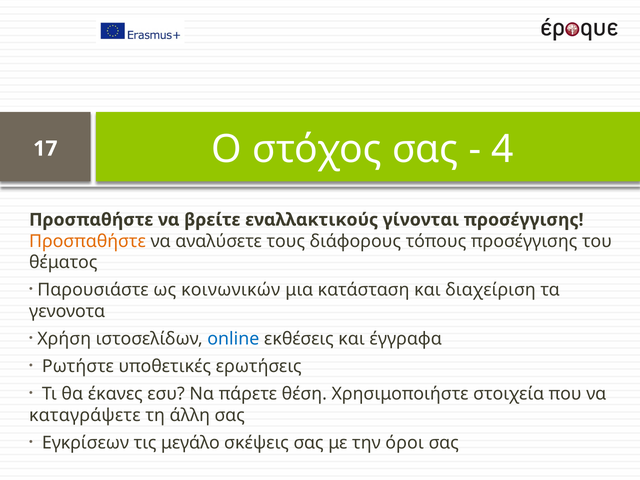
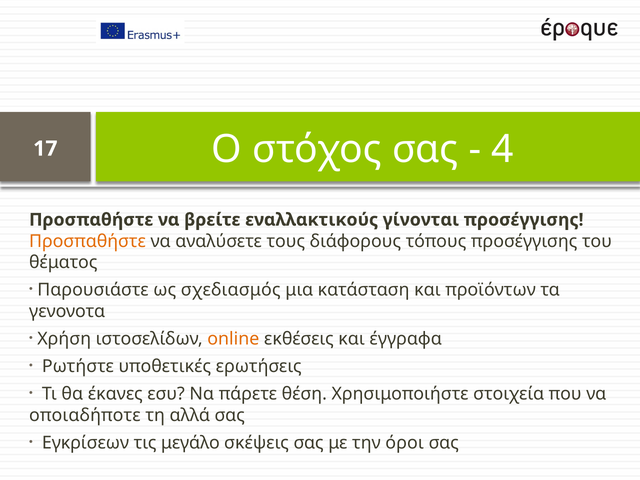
κοινωνικών: κοινωνικών -> σχεδιασμός (231, 290)
διαχείριση: διαχείριση -> προϊόντων (491, 290)
online colour: blue -> orange (233, 339)
καταγράψετε: καταγράψετε -> οποιαδήποτε (85, 415)
άλλη: άλλη -> αλλά (190, 415)
